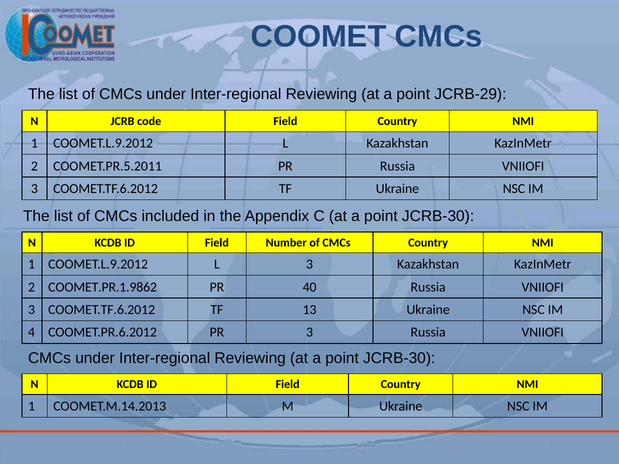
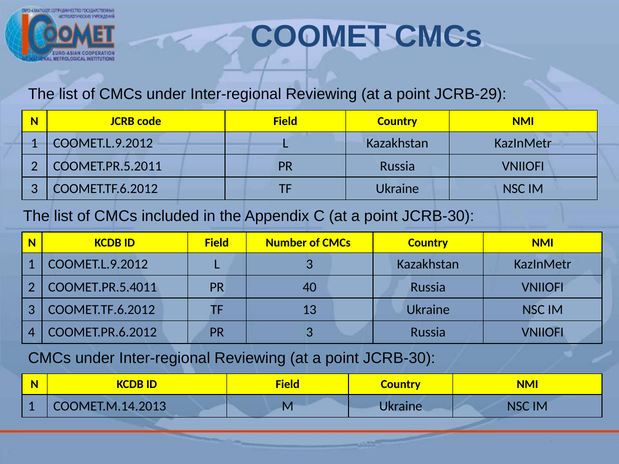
COOMET.PR.1.9862: COOMET.PR.1.9862 -> COOMET.PR.5.4011 (103, 287)
